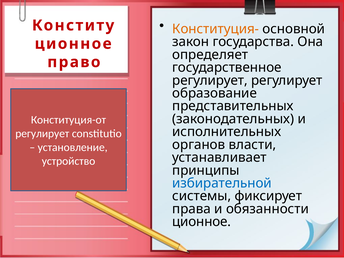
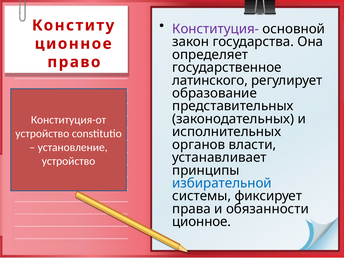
Конституция- colour: orange -> purple (216, 29)
регулирует: регулирует -> латинского (210, 80)
регулирует: регулирует -> устройство (42, 134)
